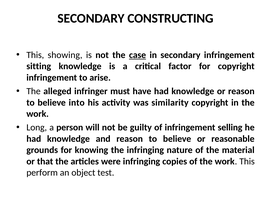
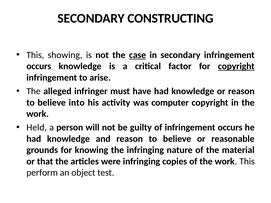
sitting: sitting -> occurs (39, 66)
copyright underline: none -> present (236, 66)
similarity: similarity -> computer (170, 103)
Long: Long -> Held (37, 128)
of infringement selling: selling -> occurs (230, 128)
